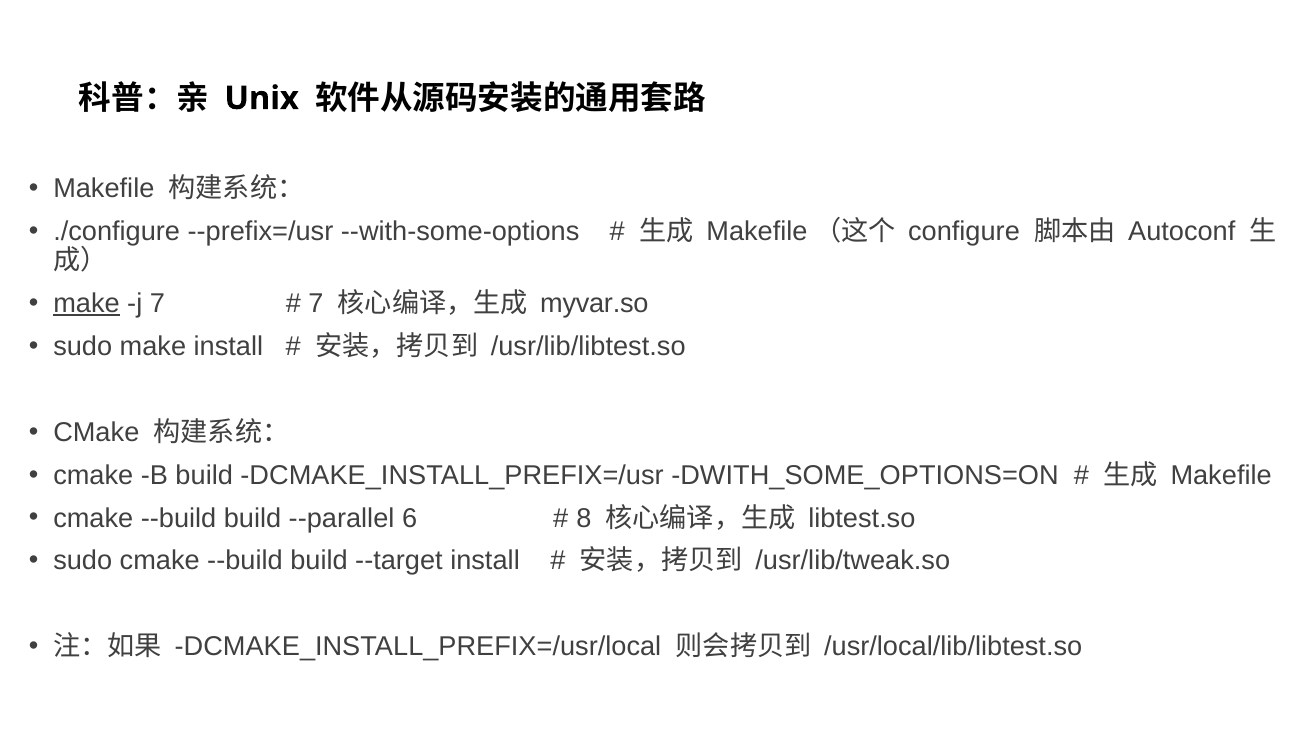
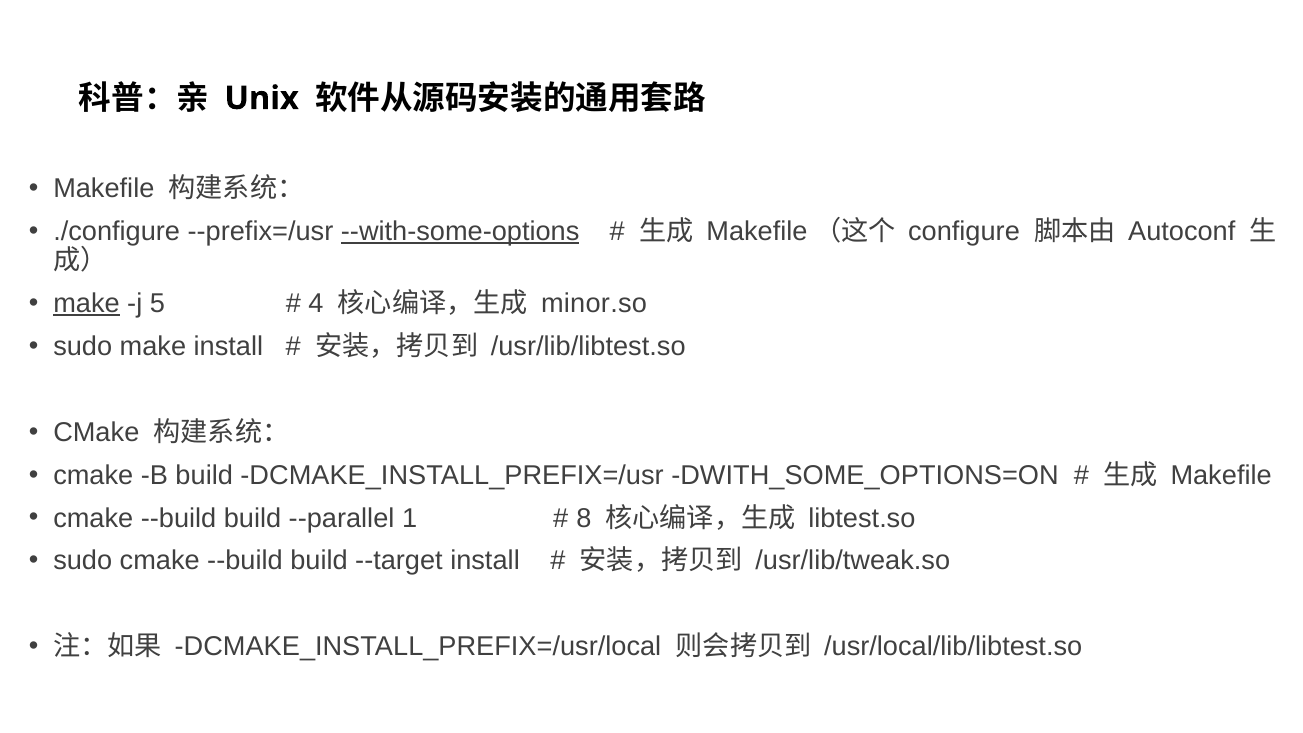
--with-some-options underline: none -> present (460, 231)
j 7: 7 -> 5 (157, 304)
7: 7 -> 4 (316, 304)
myvar.so: myvar.so -> minor.so (594, 304)
6: 6 -> 1 (410, 518)
